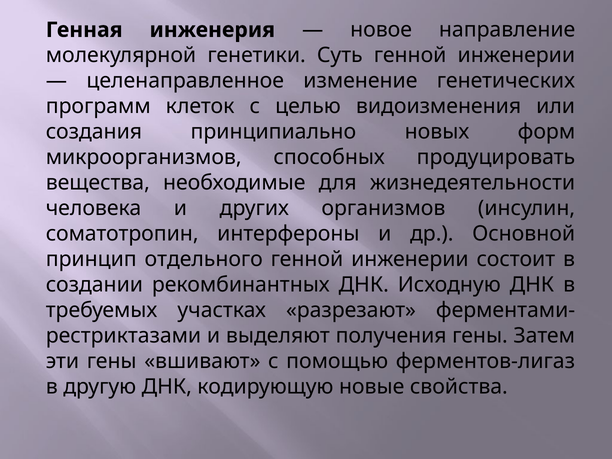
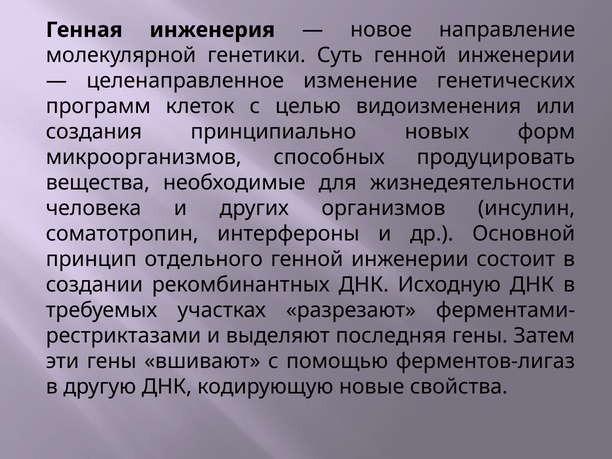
получения: получения -> последняя (391, 336)
